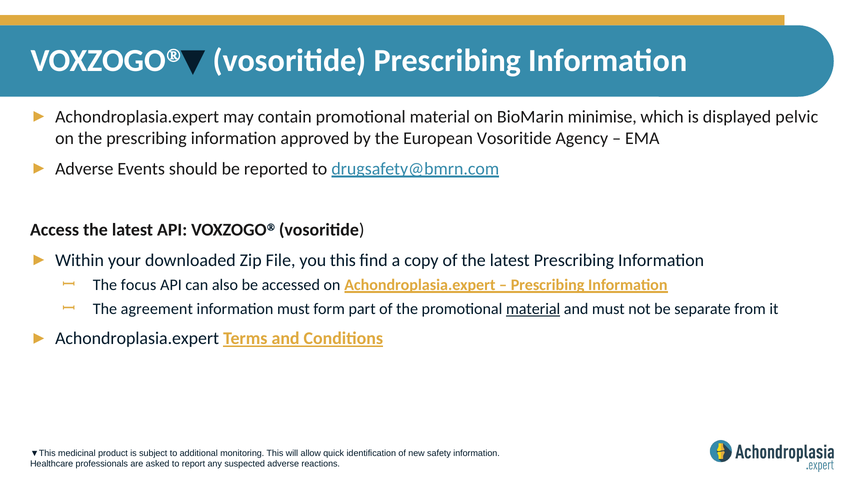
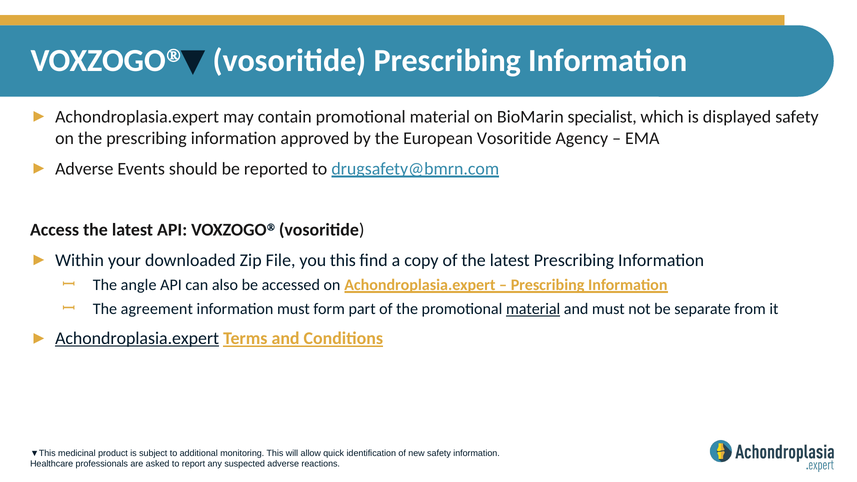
minimise: minimise -> specialist (602, 117)
displayed pelvic: pelvic -> safety (797, 117)
focus: focus -> angle (139, 285)
Achondroplasia.expert underline: none -> present (137, 339)
